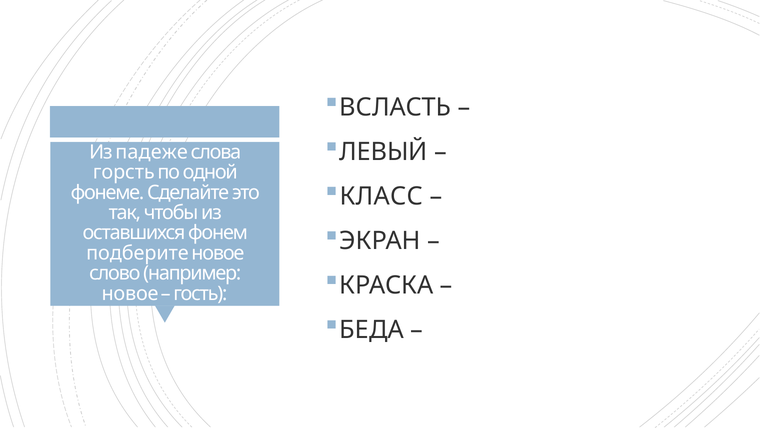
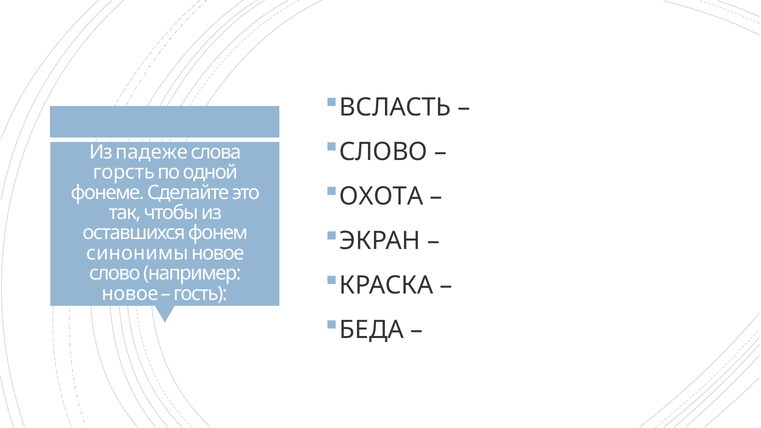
ЛЕВЫЙ: ЛЕВЫЙ -> СЛОВО (384, 152)
КЛАСС: КЛАСС -> ОХОТА (381, 197)
подберите: подберите -> синонимы (137, 253)
